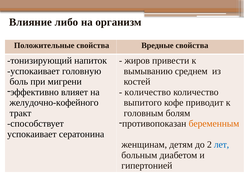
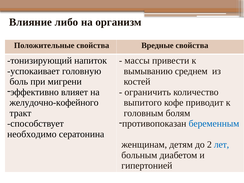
жиров: жиров -> массы (137, 61)
количество: количество -> ограничить (148, 92)
беременным colour: orange -> blue (214, 124)
успокаивает: успокаивает -> необходимо (32, 134)
